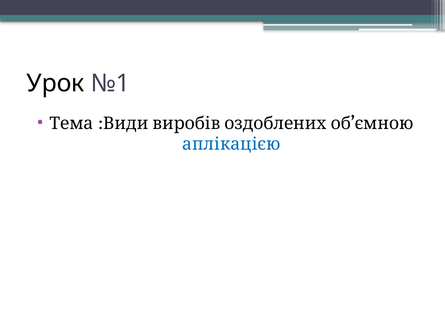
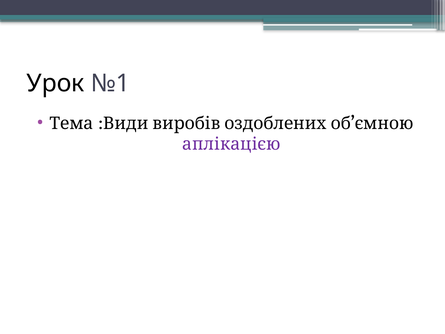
аплікацією colour: blue -> purple (231, 144)
